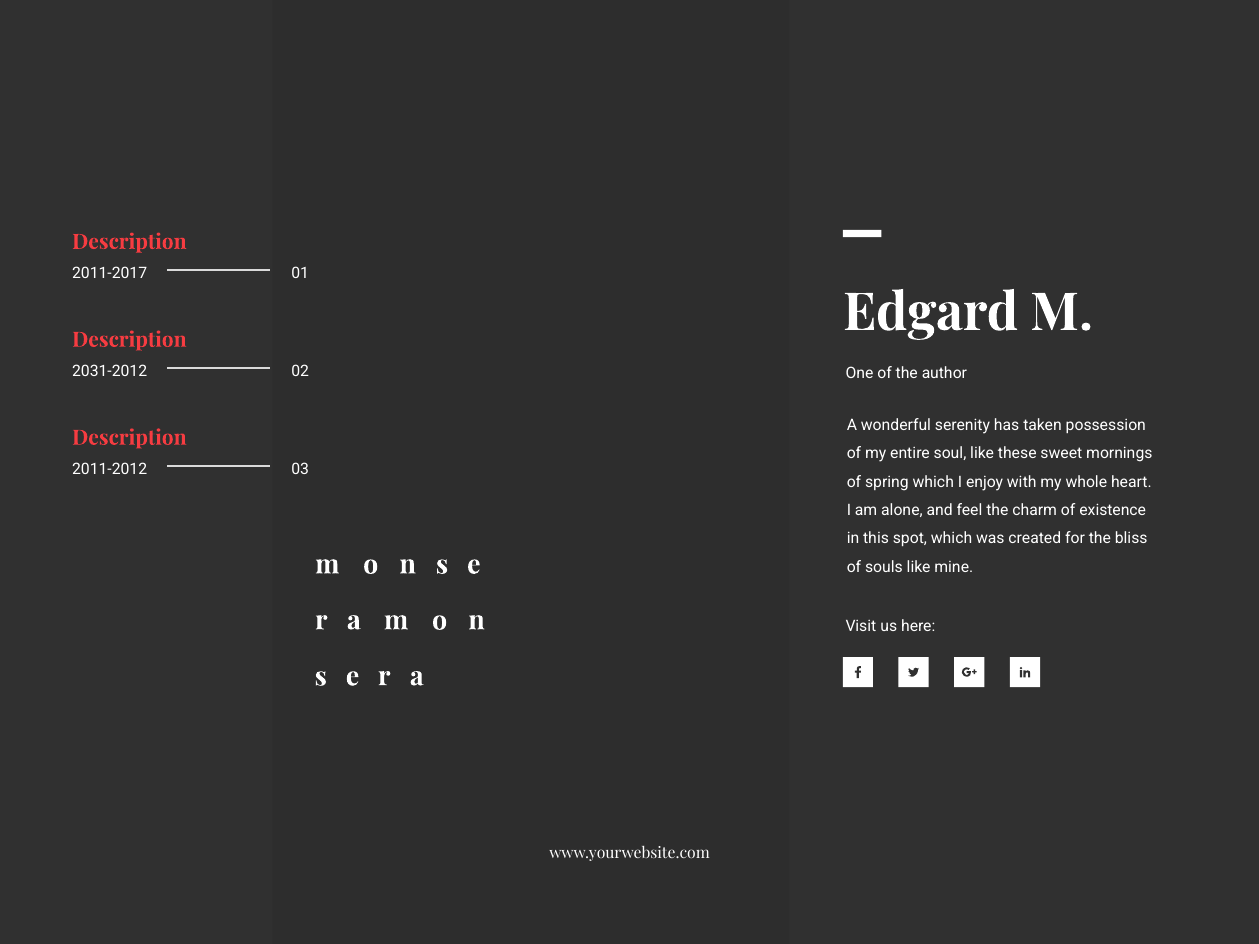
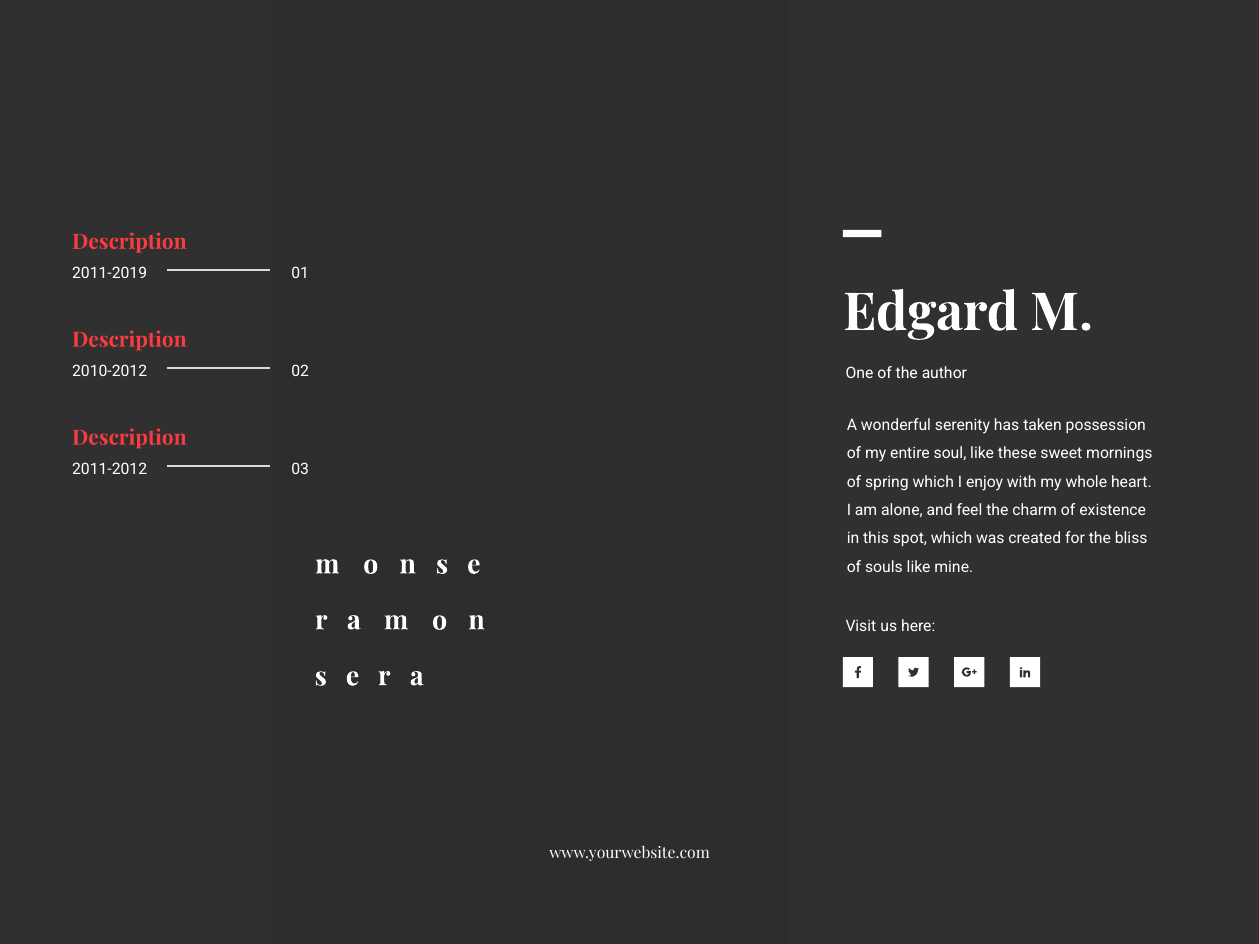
2011-2017: 2011-2017 -> 2011-2019 (110, 274)
2031-2012: 2031-2012 -> 2010-2012 (110, 372)
